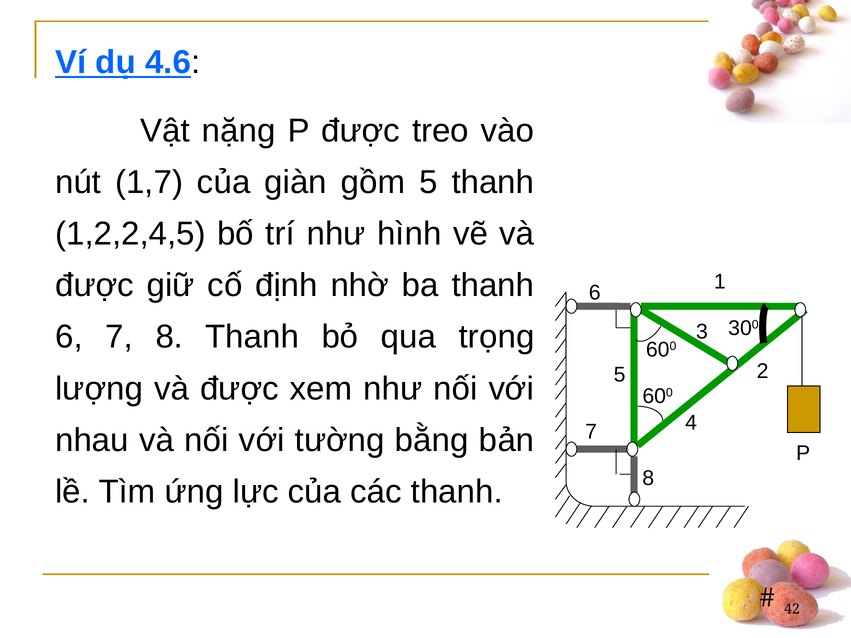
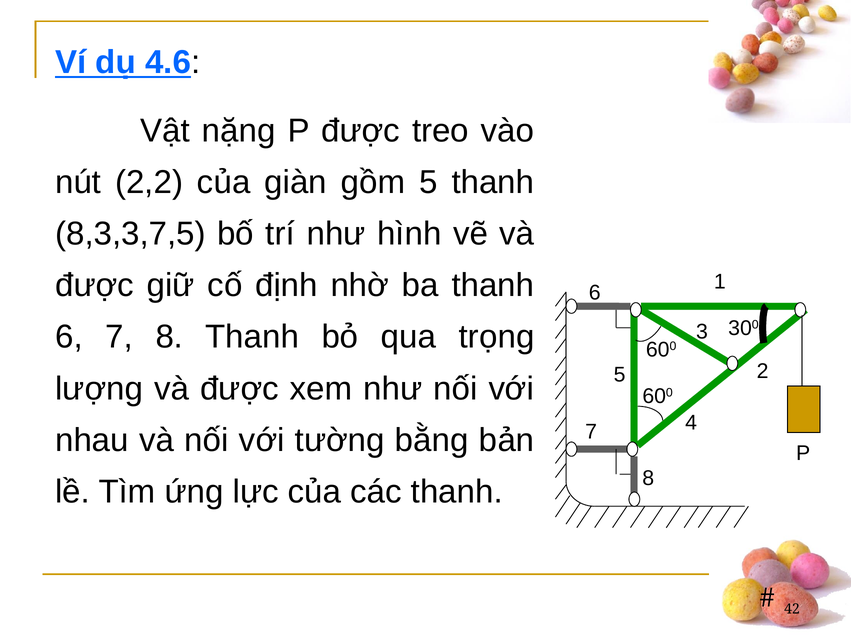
1,7: 1,7 -> 2,2 (149, 182)
1,2,2,4,5: 1,2,2,4,5 -> 8,3,3,7,5 (130, 234)
